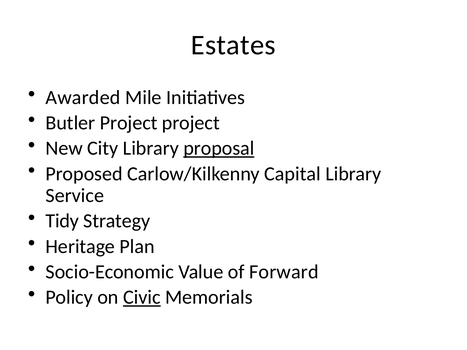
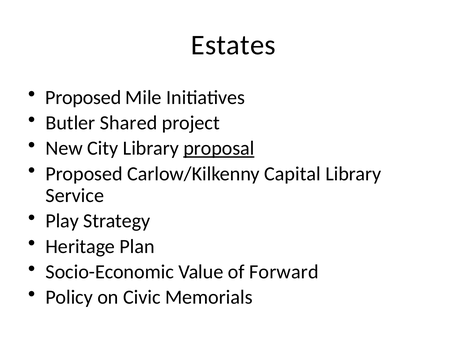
Awarded: Awarded -> Proposed (83, 98)
Butler Project: Project -> Shared (129, 123)
Tidy: Tidy -> Play (62, 221)
Civic underline: present -> none (142, 298)
